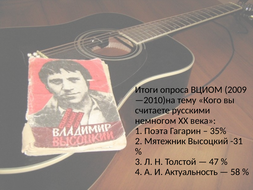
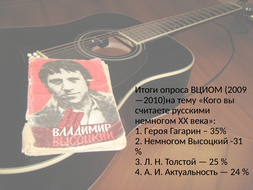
Поэта: Поэта -> Героя (156, 131)
2 Мятежник: Мятежник -> Немногом (165, 141)
47: 47 -> 25 (214, 162)
58: 58 -> 24 (235, 172)
